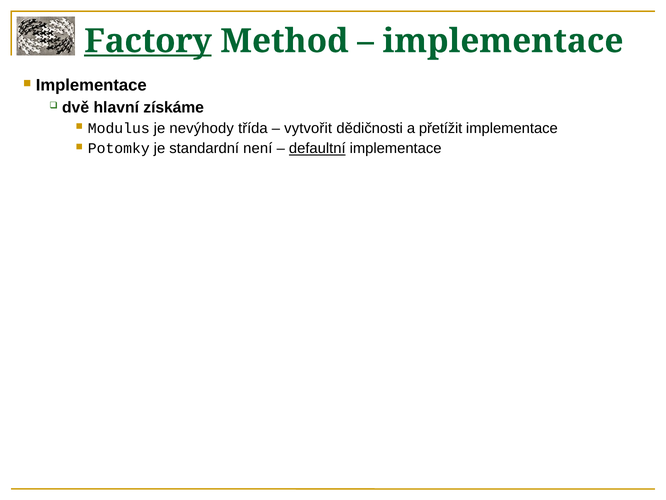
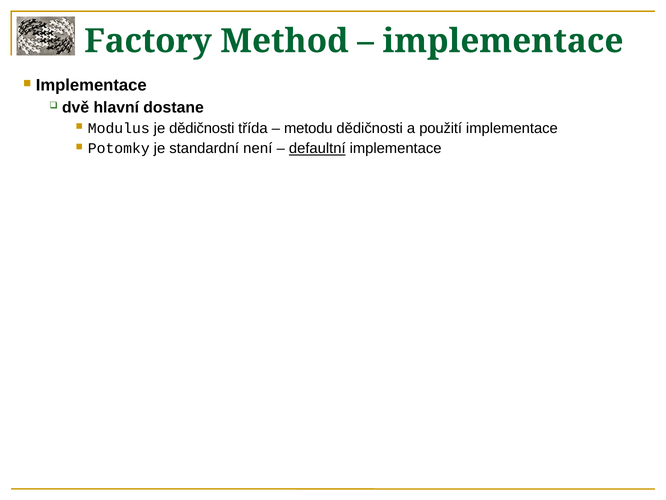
Factory underline: present -> none (148, 41)
získáme: získáme -> dostane (174, 107)
je nevýhody: nevýhody -> dědičnosti (202, 128)
vytvořit: vytvořit -> metodu (308, 128)
přetížit: přetížit -> použití (441, 128)
